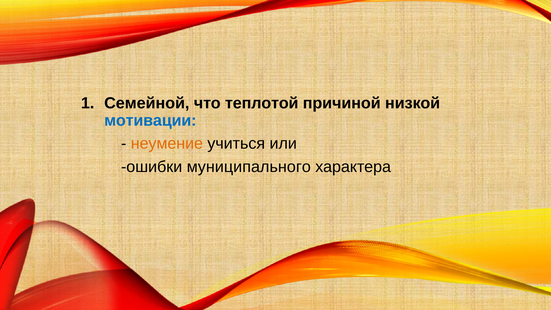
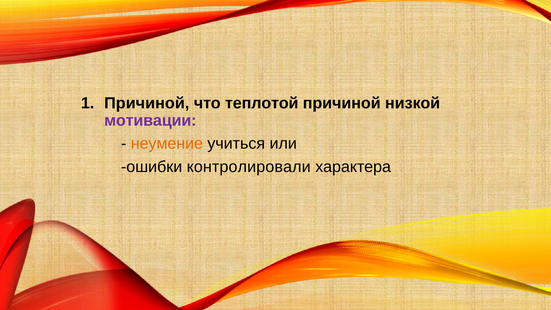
Семейной: Семейной -> Причиной (147, 103)
мотивации colour: blue -> purple (150, 121)
муниципального: муниципального -> контролировали (249, 167)
